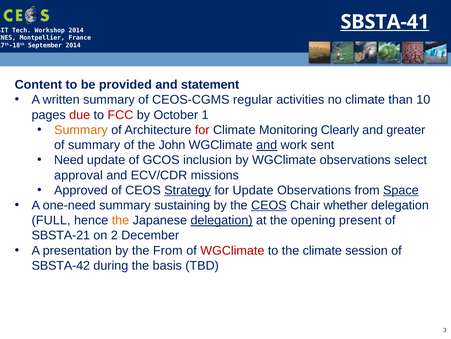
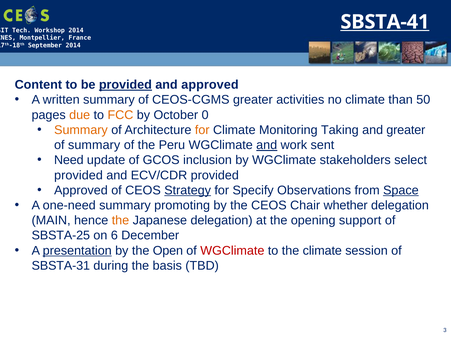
provided underline: none -> present (125, 85)
and statement: statement -> approved (210, 85)
CEOS-CGMS regular: regular -> greater (253, 100)
10: 10 -> 50 (423, 100)
due colour: red -> orange (80, 115)
FCC colour: red -> orange (120, 115)
1: 1 -> 0 (205, 115)
for colour: red -> orange (202, 130)
Clearly: Clearly -> Taking (340, 130)
John: John -> Peru (172, 145)
WGClimate observations: observations -> stakeholders (355, 160)
approval: approval -> provided (79, 175)
ECV/CDR missions: missions -> provided (215, 175)
for Update: Update -> Specify (253, 190)
sustaining: sustaining -> promoting (182, 205)
CEOS underline: present -> none (269, 205)
FULL: FULL -> MAIN (51, 220)
delegation underline: present -> none (222, 220)
present: present -> support (360, 220)
SBSTA-21: SBSTA-21 -> SBSTA-25 (61, 235)
2: 2 -> 6 (114, 235)
presentation underline: none -> present (77, 250)
the From: From -> Open (168, 250)
SBSTA-42: SBSTA-42 -> SBSTA-31 (61, 265)
